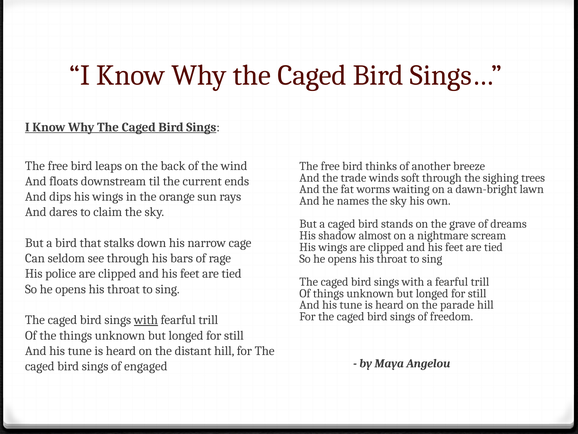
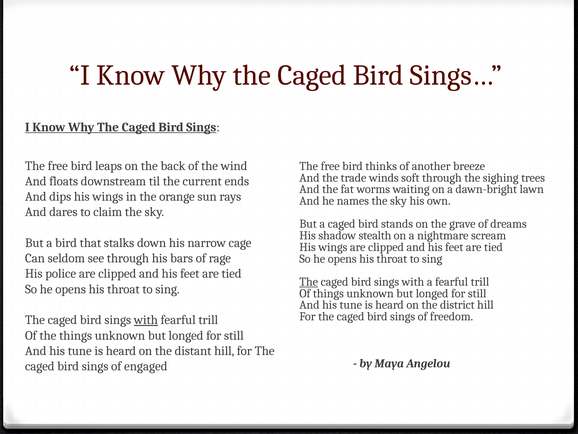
almost: almost -> stealth (375, 235)
The underline: none -> present (309, 282)
parade: parade -> district (457, 305)
